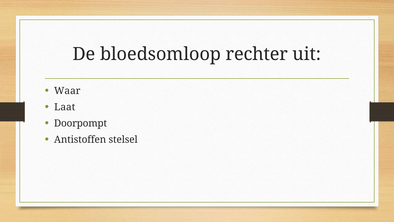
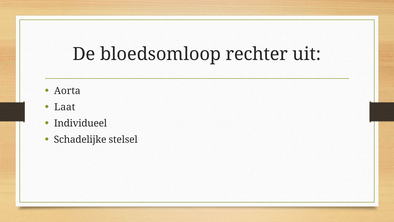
Waar: Waar -> Aorta (67, 91)
Doorpompt: Doorpompt -> Individueel (80, 123)
Antistoffen: Antistoffen -> Schadelijke (80, 139)
